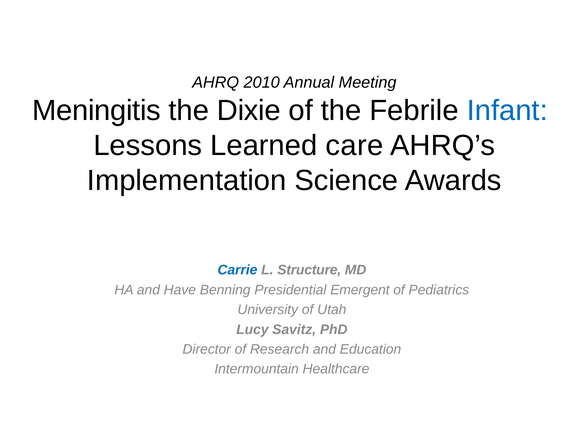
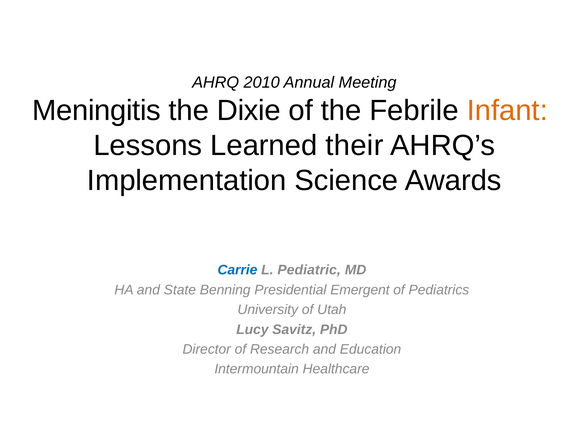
Infant colour: blue -> orange (507, 111)
care: care -> their (354, 146)
Structure: Structure -> Pediatric (309, 270)
Have: Have -> State (180, 290)
